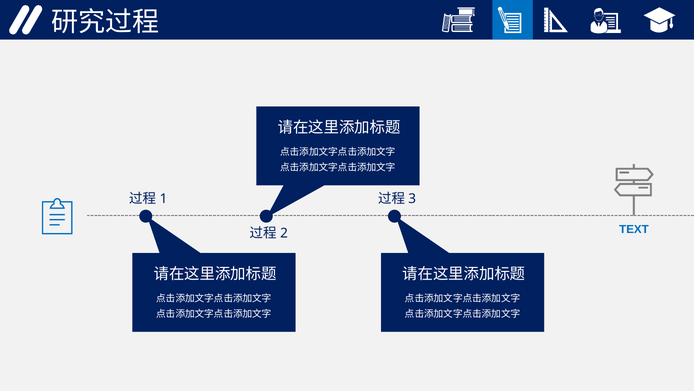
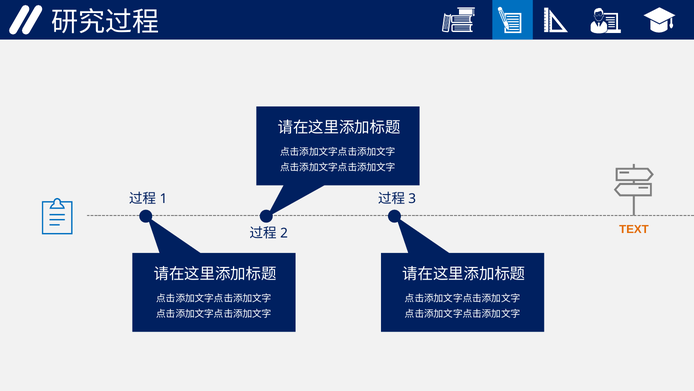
TEXT colour: blue -> orange (634, 229)
